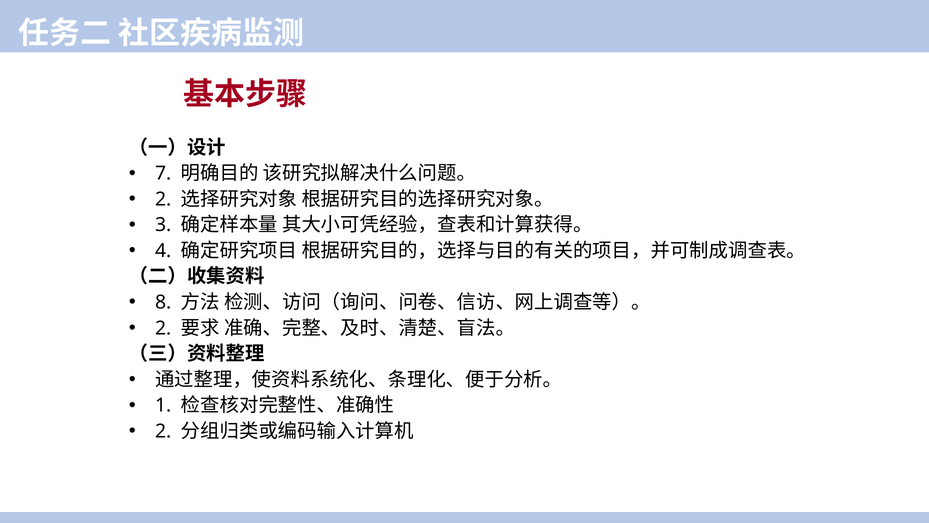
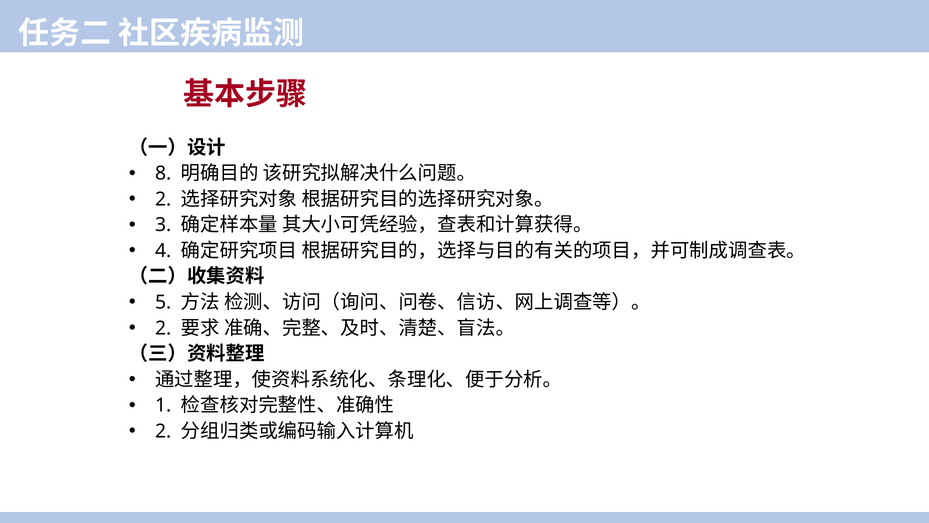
7: 7 -> 8 (163, 173)
8: 8 -> 5 (163, 302)
